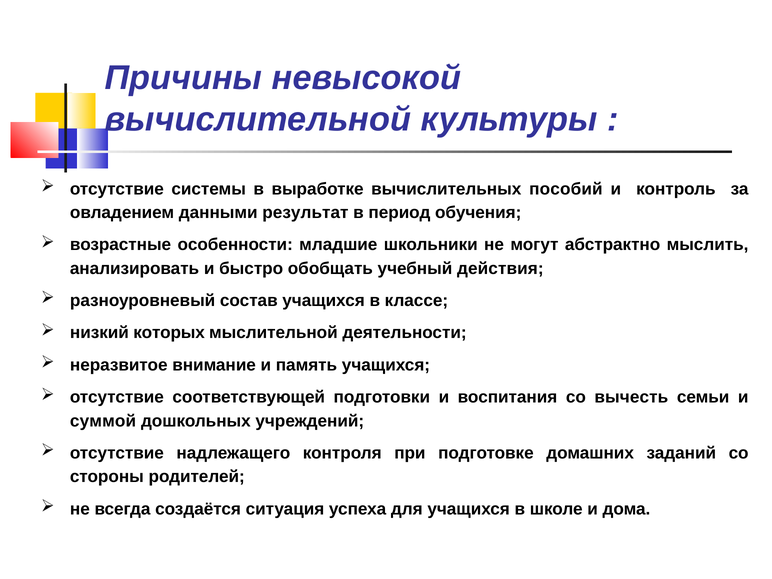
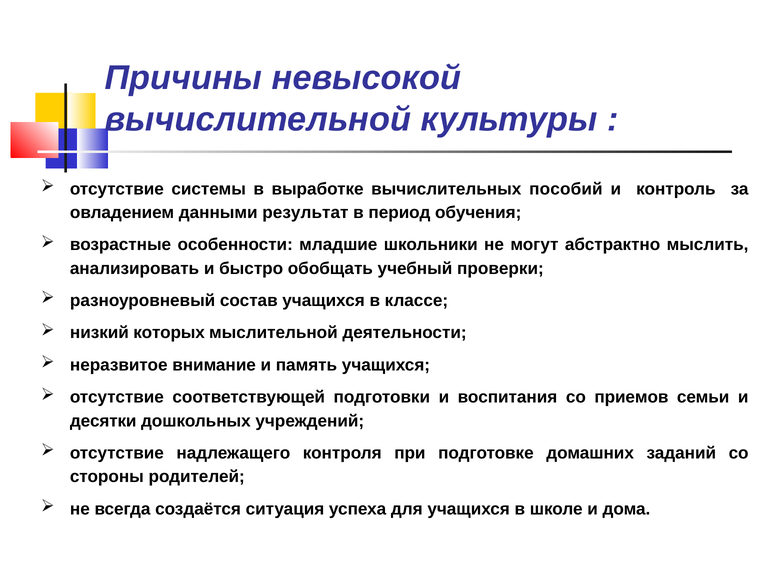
действия: действия -> проверки (500, 268)
вычесть: вычесть -> приемов (631, 397)
суммой: суммой -> десятки (103, 421)
